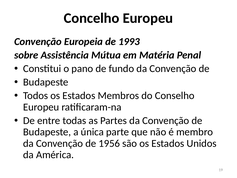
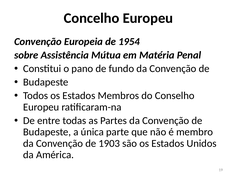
1993: 1993 -> 1954 (129, 42)
1956: 1956 -> 1903 (109, 143)
